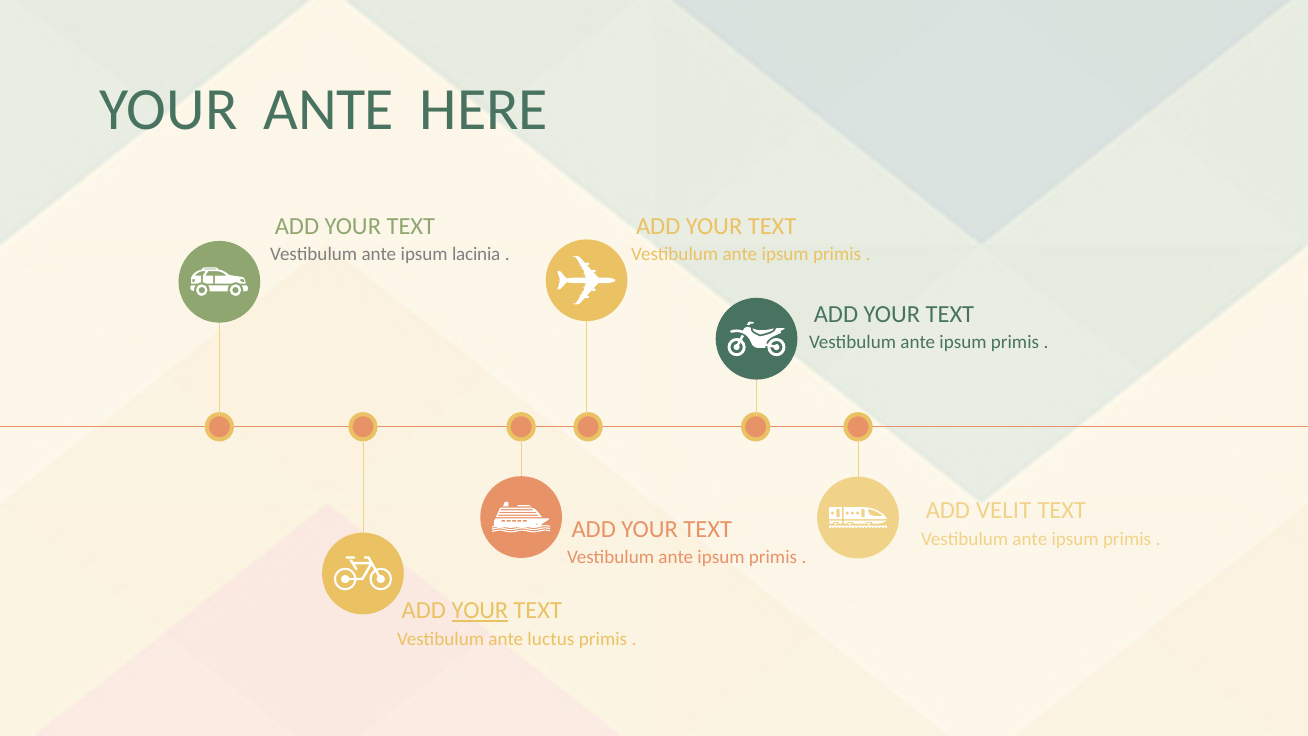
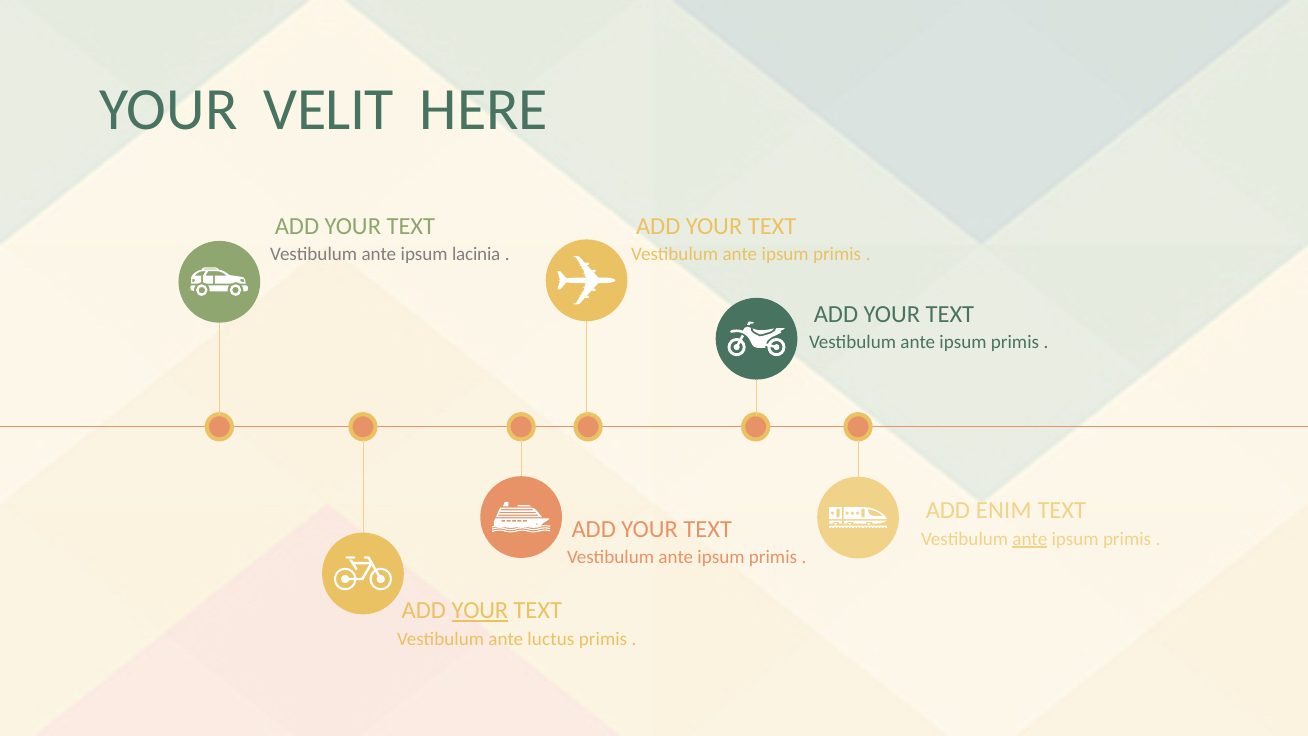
YOUR ANTE: ANTE -> VELIT (329, 110)
VELIT: VELIT -> ENIM (1004, 510)
ante underline: none -> present (1030, 539)
